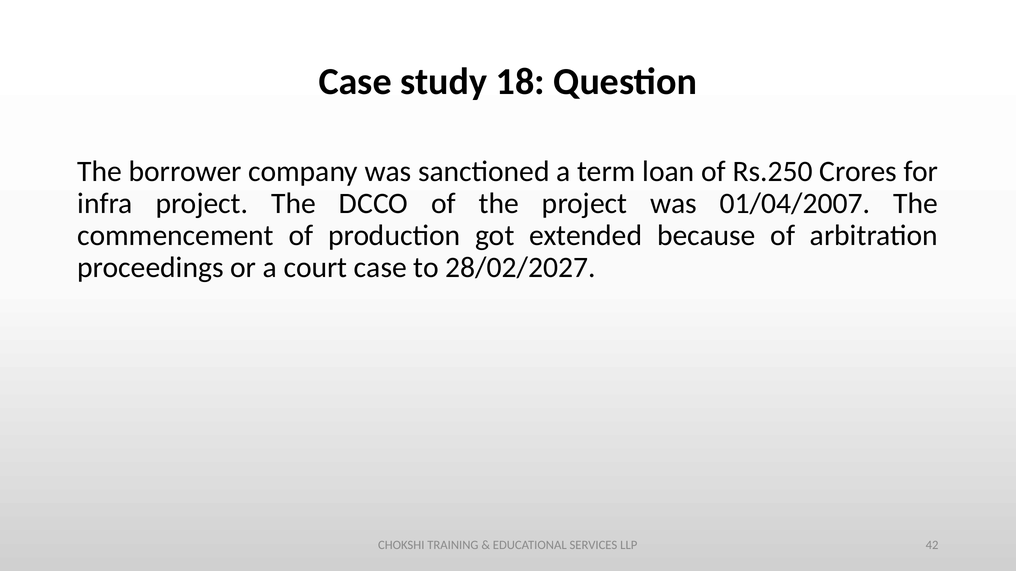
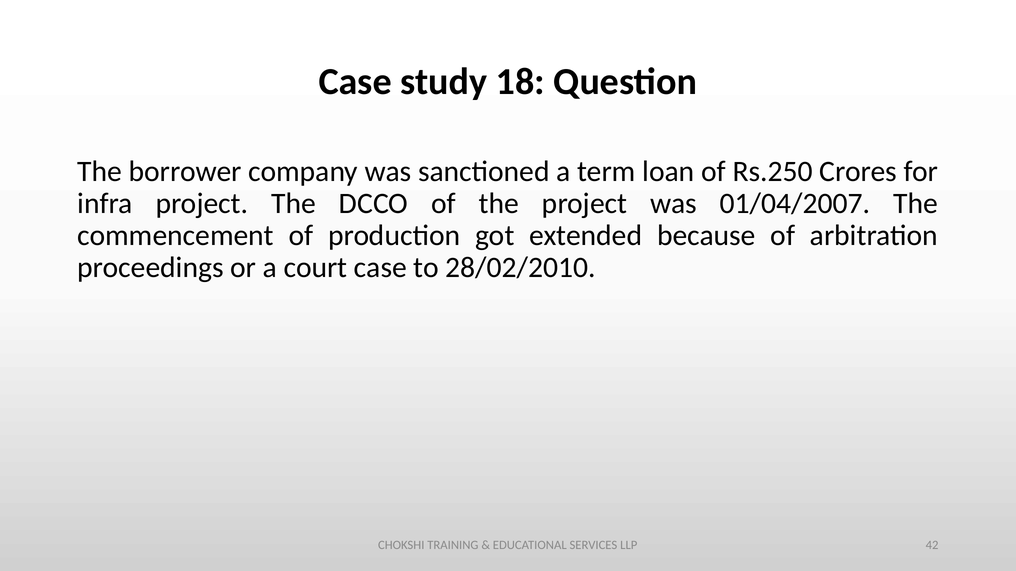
28/02/2027: 28/02/2027 -> 28/02/2010 (520, 268)
